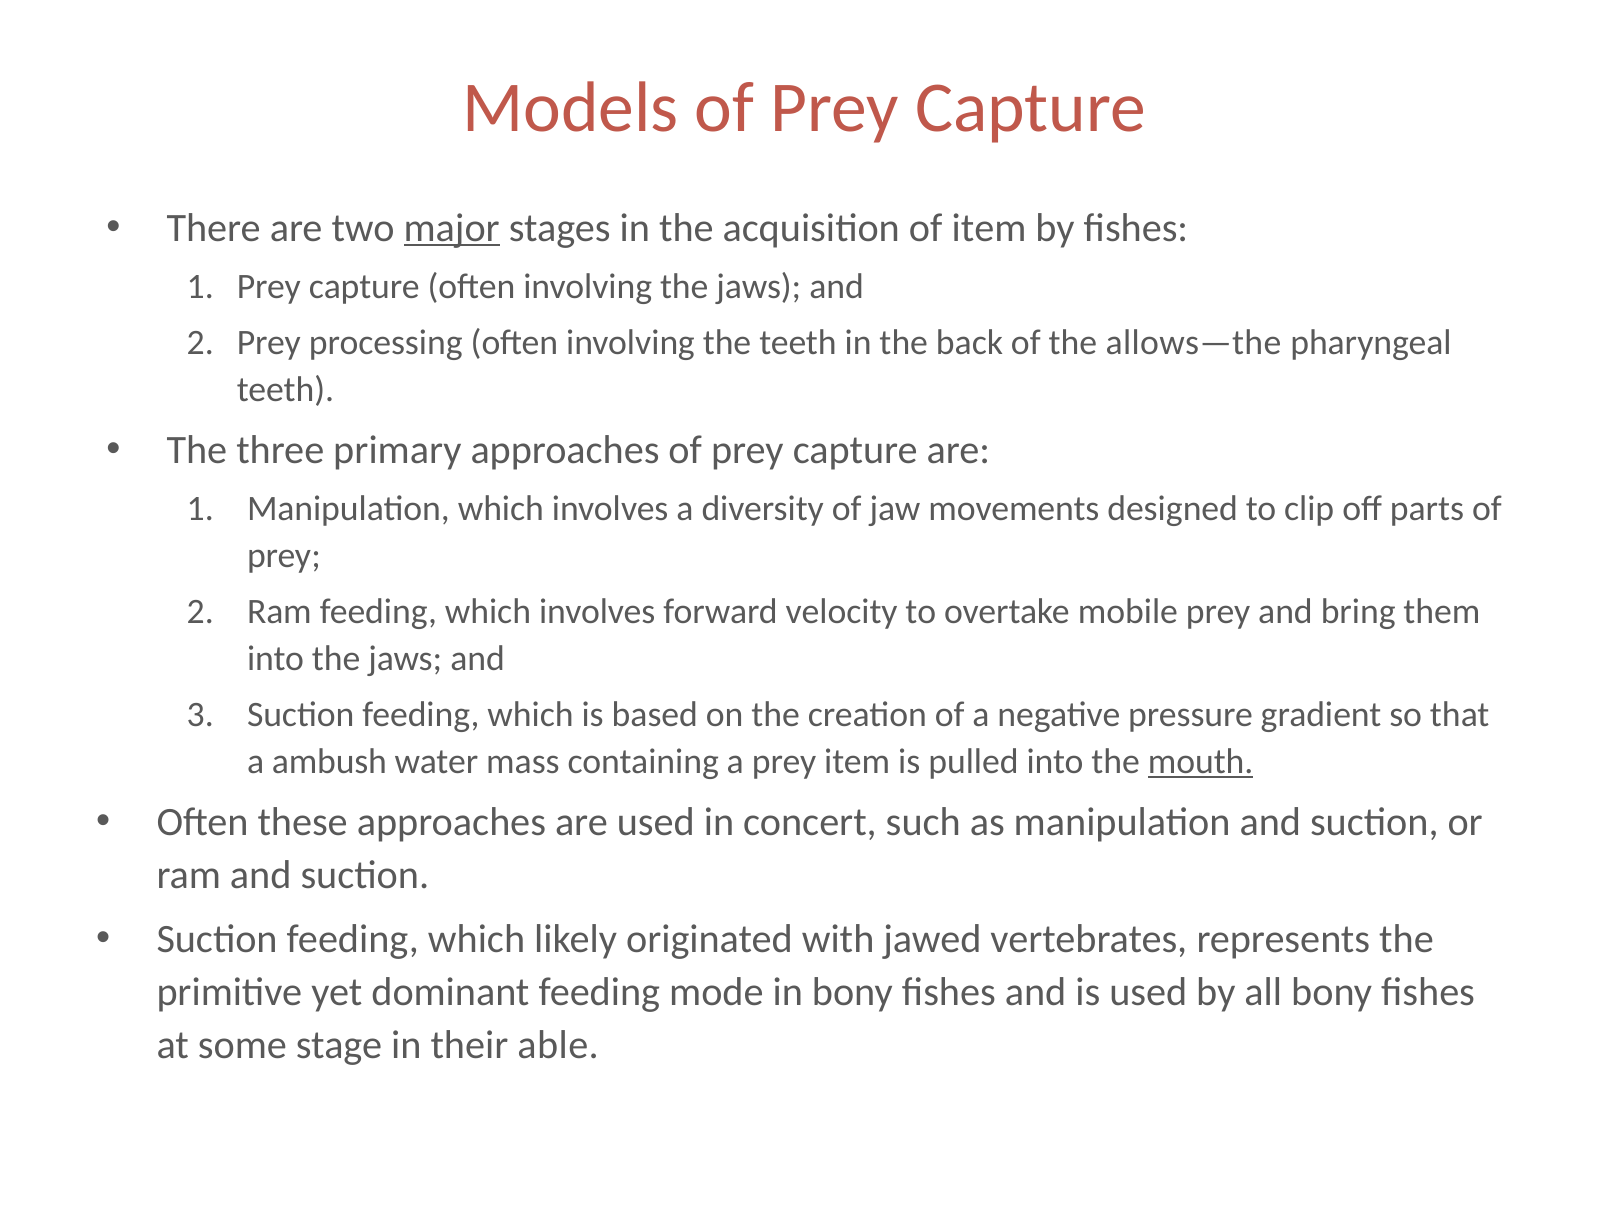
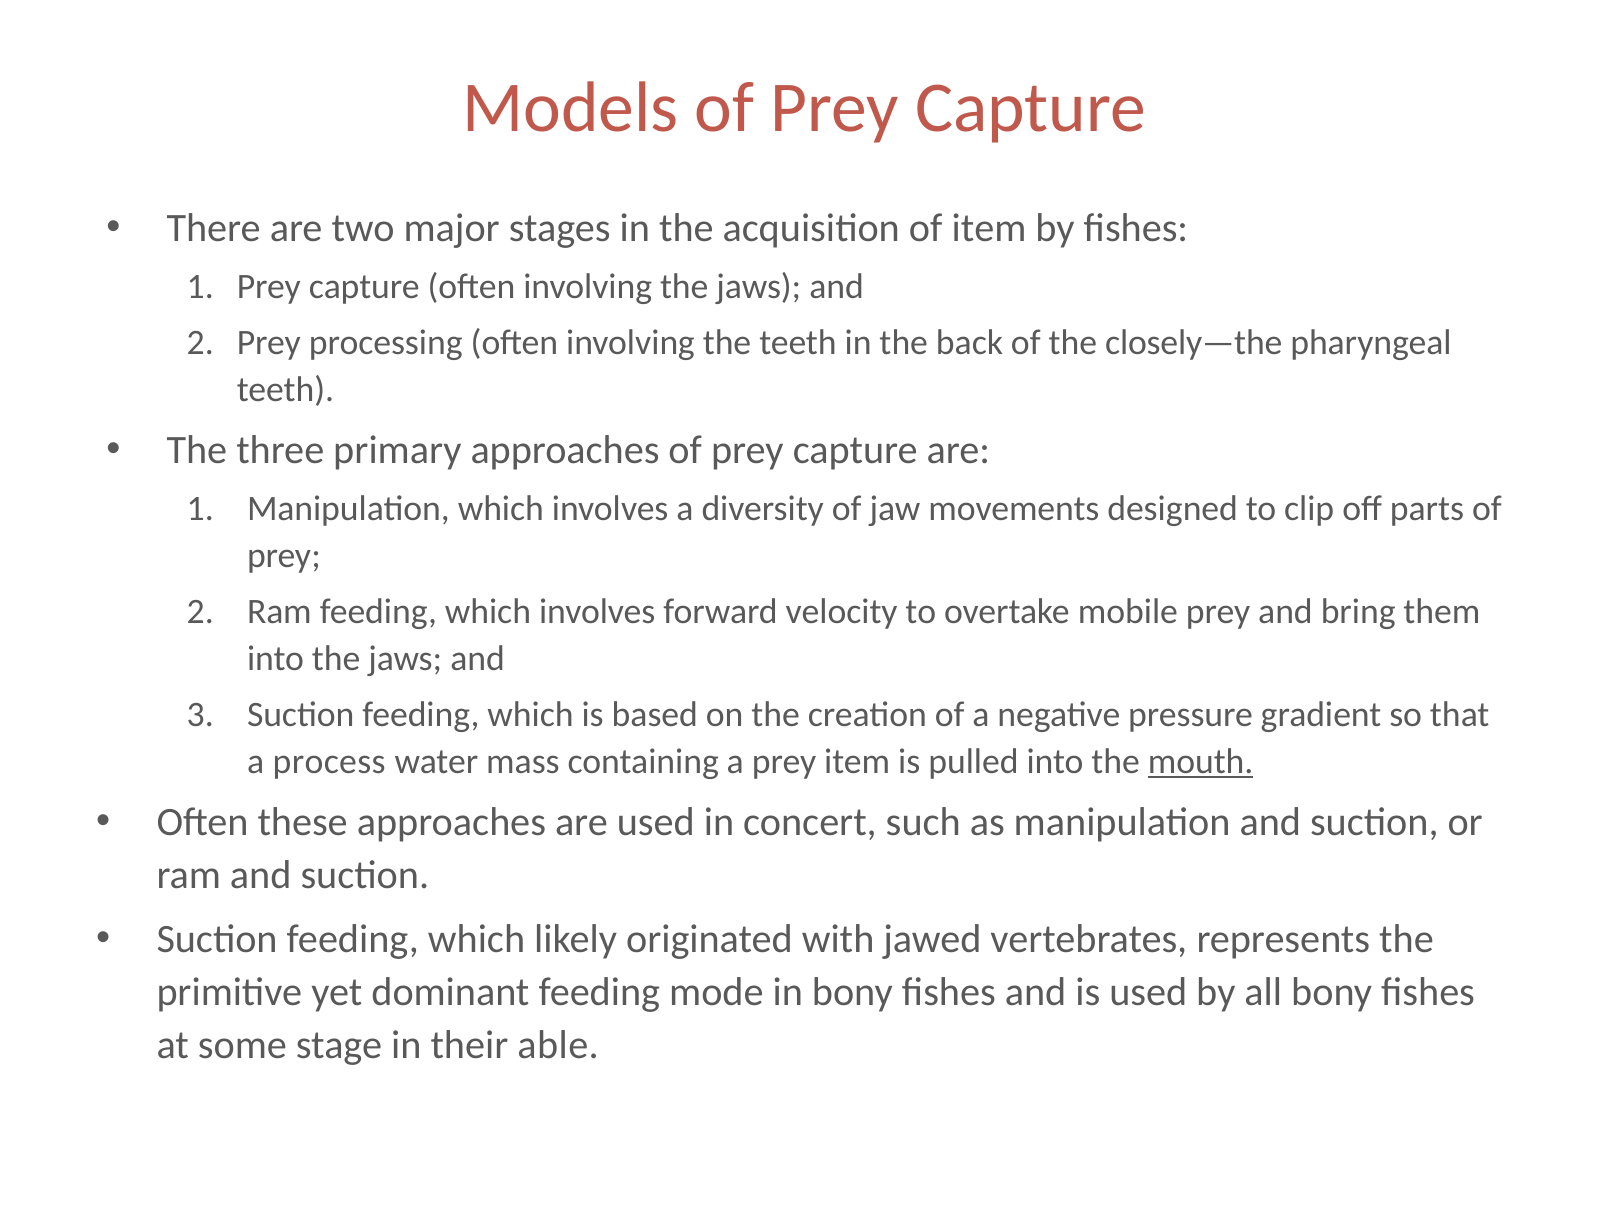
major underline: present -> none (452, 228)
allows—the: allows—the -> closely—the (1194, 342)
ambush: ambush -> process (329, 762)
